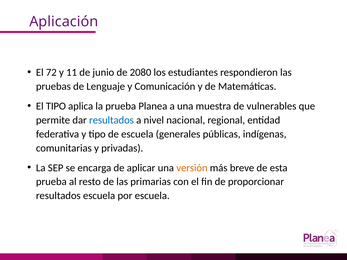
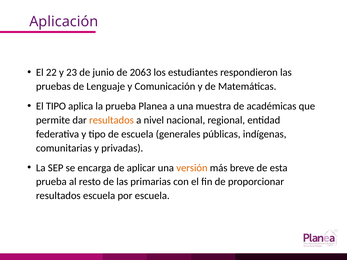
72: 72 -> 22 (51, 73)
11: 11 -> 23 (72, 73)
2080: 2080 -> 2063 (141, 73)
vulnerables: vulnerables -> académicas (271, 106)
resultados colour: blue -> orange (111, 120)
